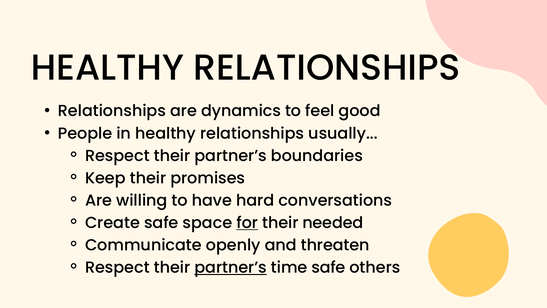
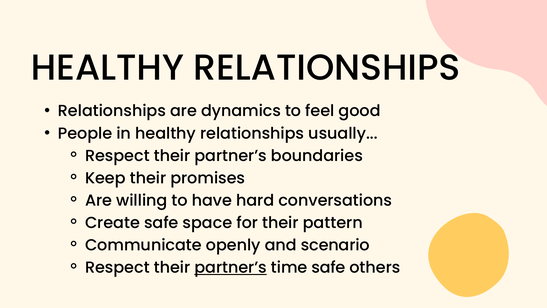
for underline: present -> none (247, 223)
needed: needed -> pattern (333, 223)
threaten: threaten -> scenario (335, 245)
